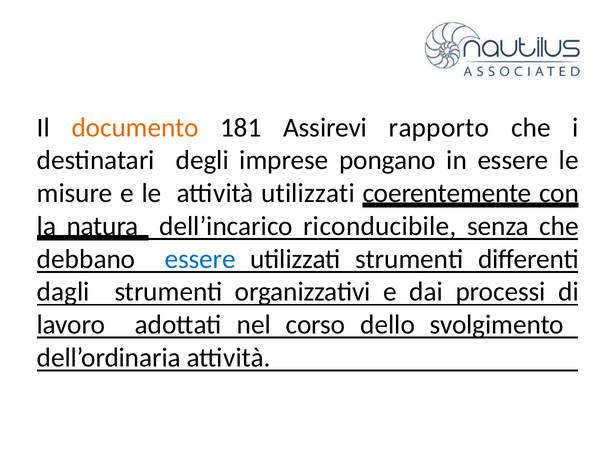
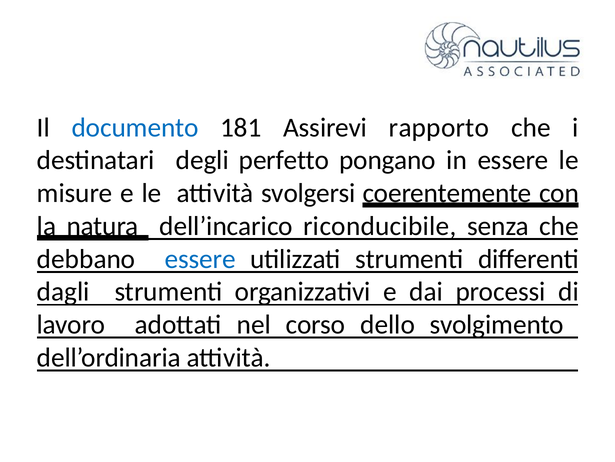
documento colour: orange -> blue (135, 127)
imprese: imprese -> perfetto (284, 160)
attività utilizzati: utilizzati -> svolgersi (308, 193)
